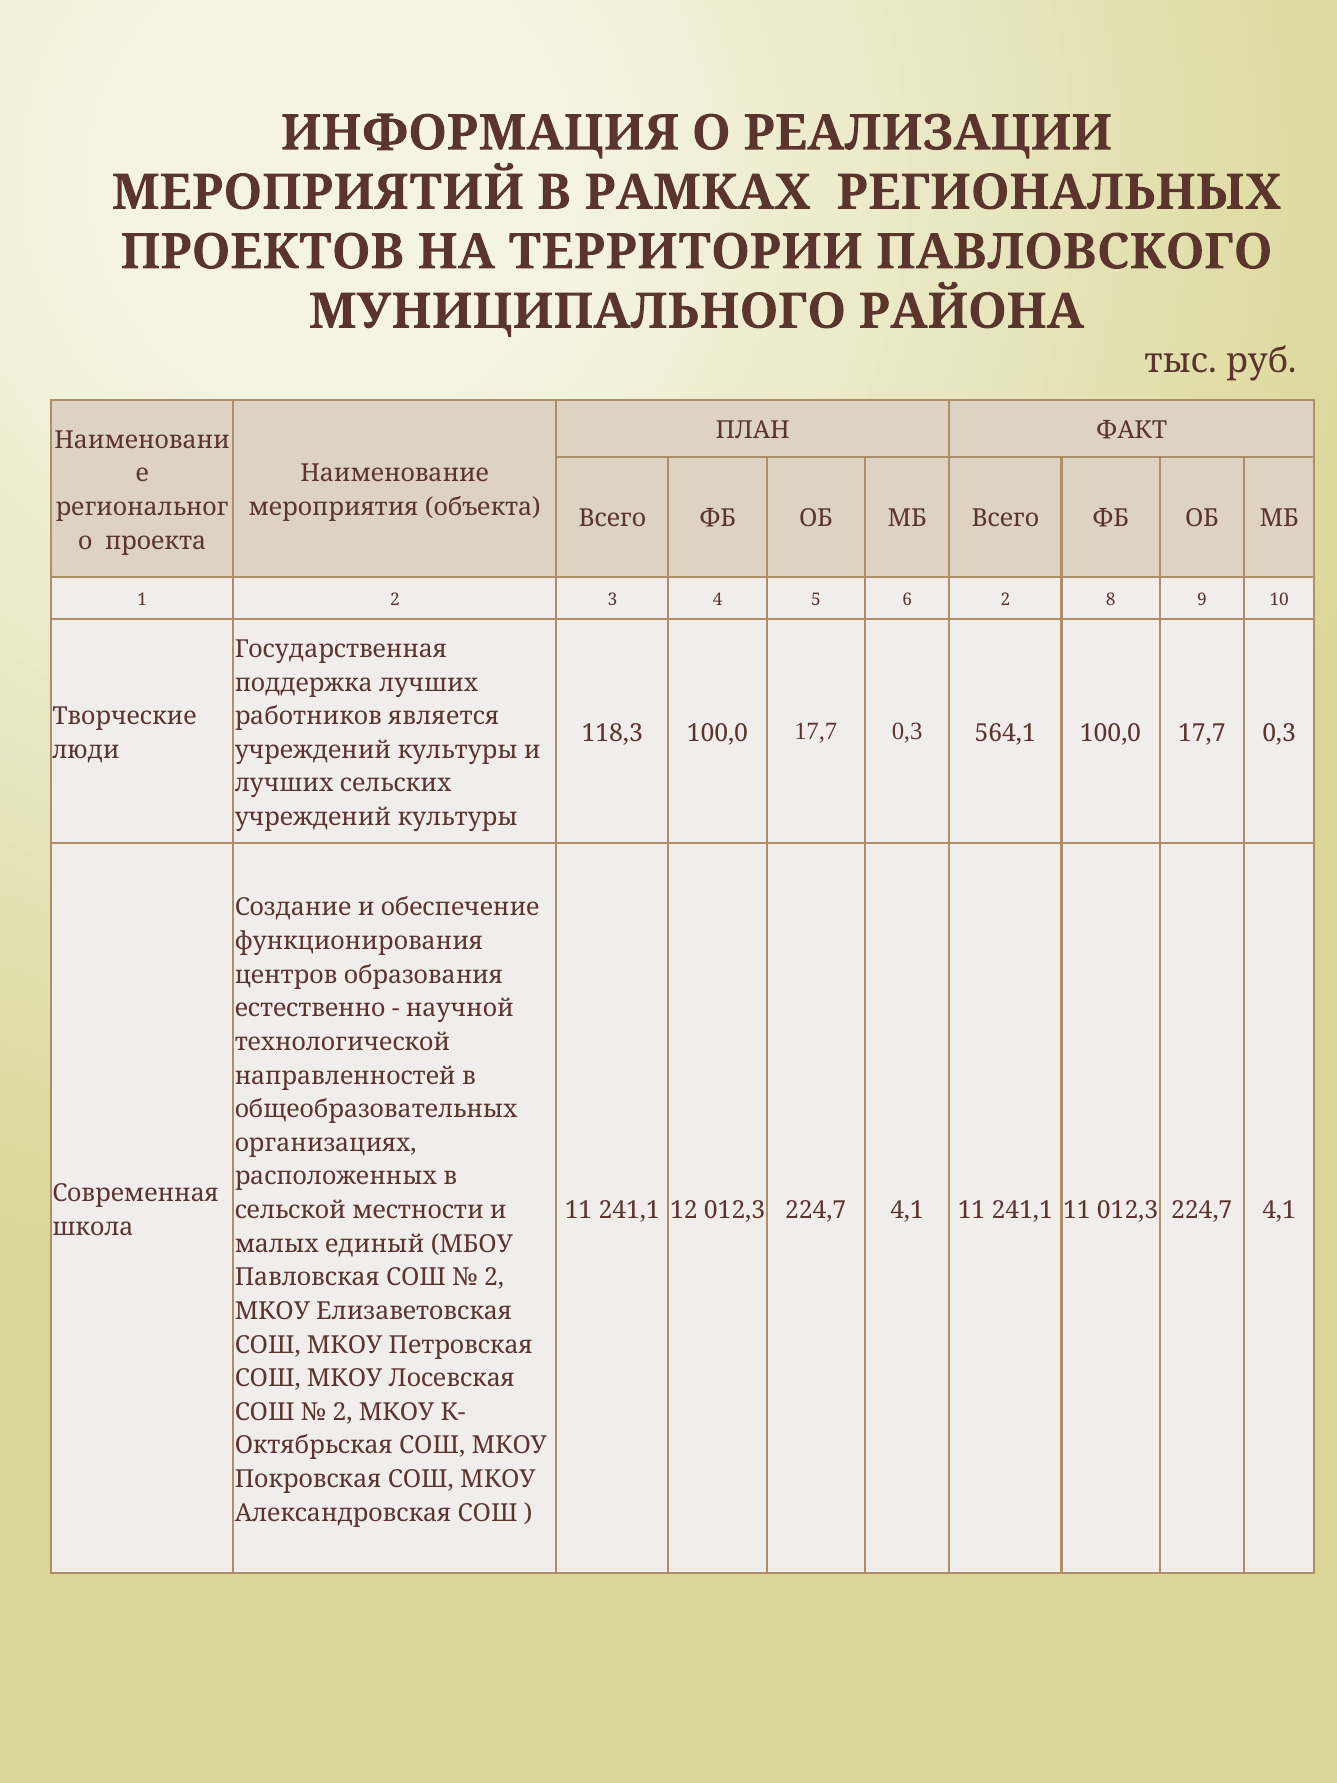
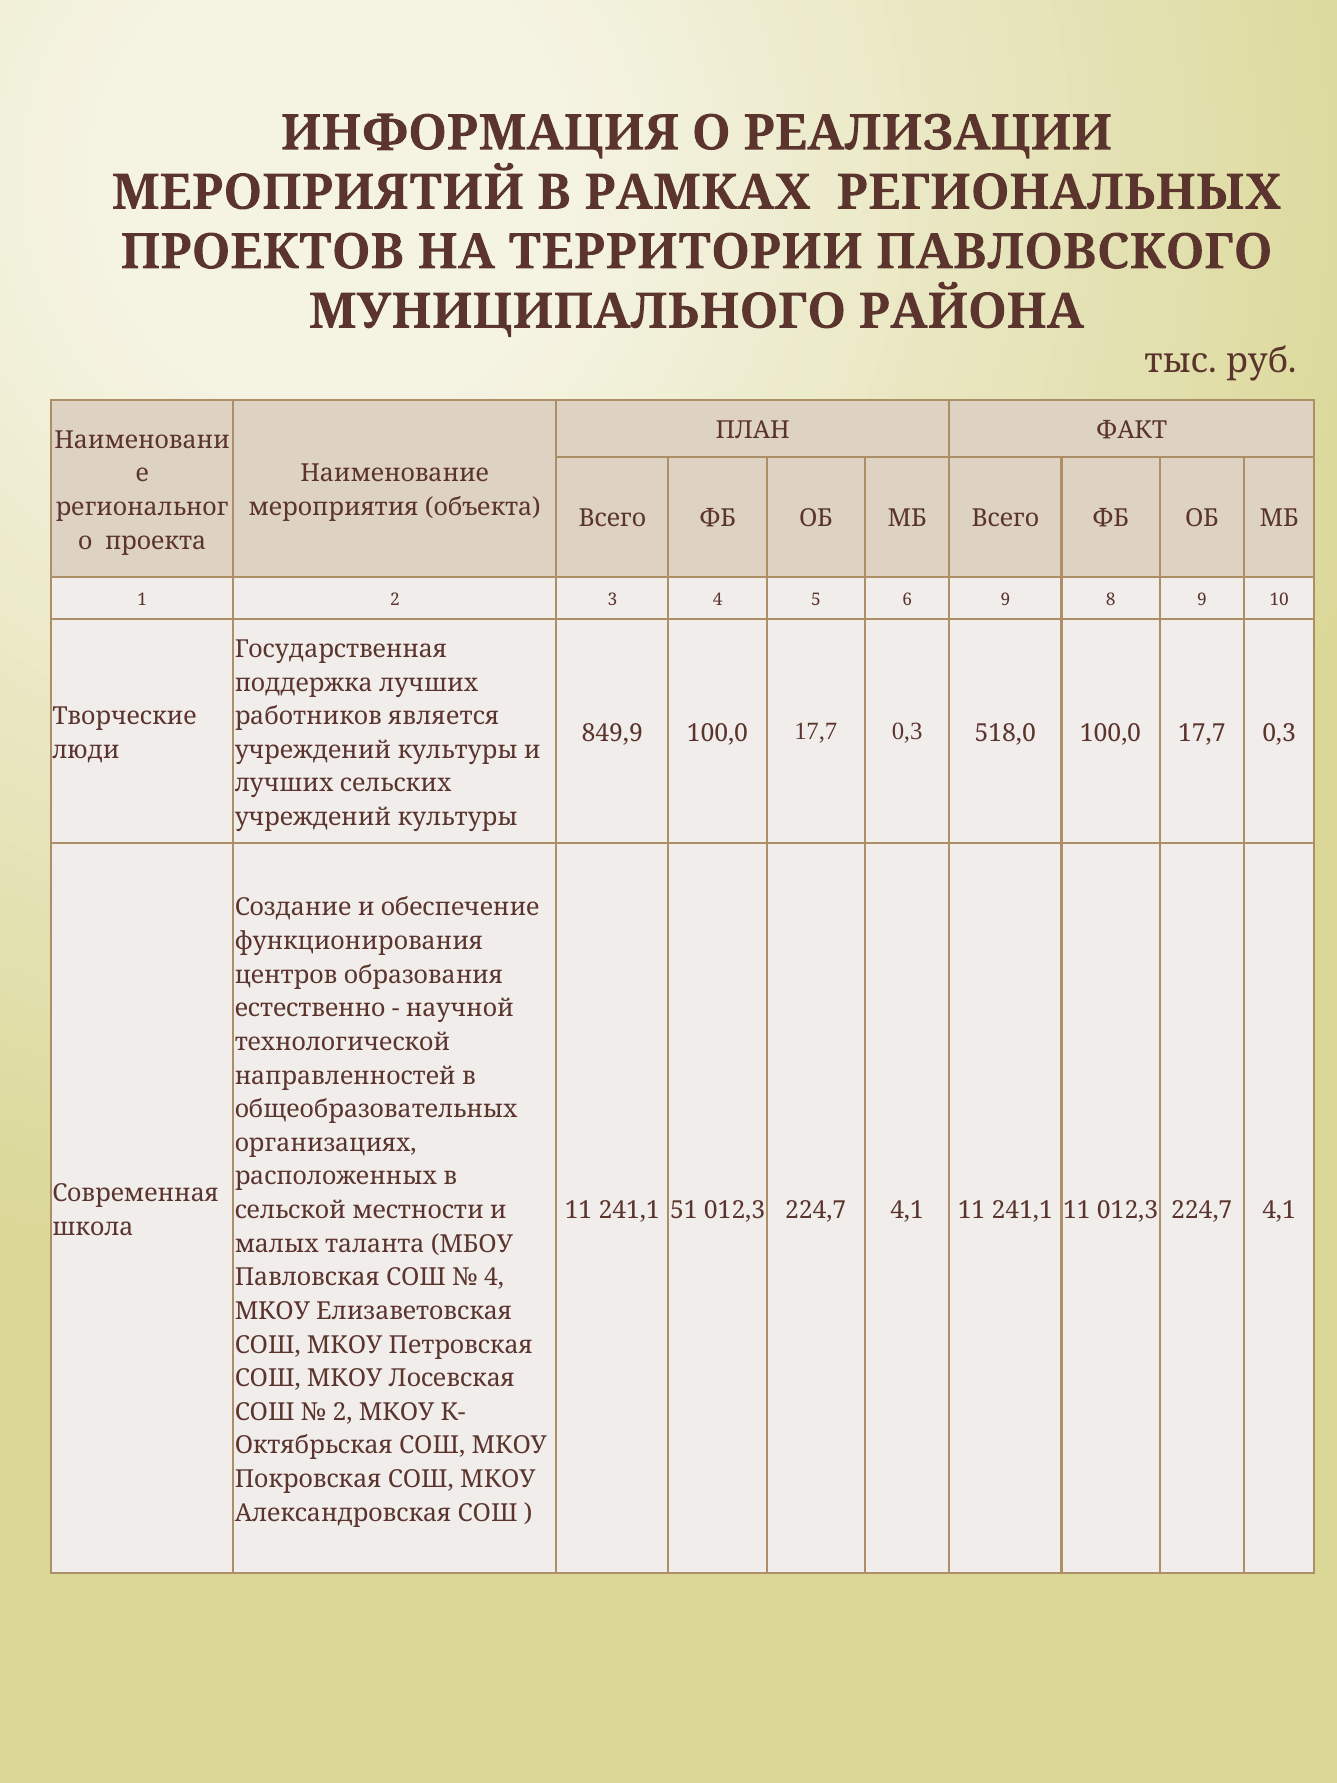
6 2: 2 -> 9 (1005, 599)
118,3: 118,3 -> 849,9 (612, 733)
564,1: 564,1 -> 518,0 (1005, 733)
12: 12 -> 51 (684, 1210)
единый: единый -> таланта (375, 1244)
2: 2 -> 4 (494, 1277)
